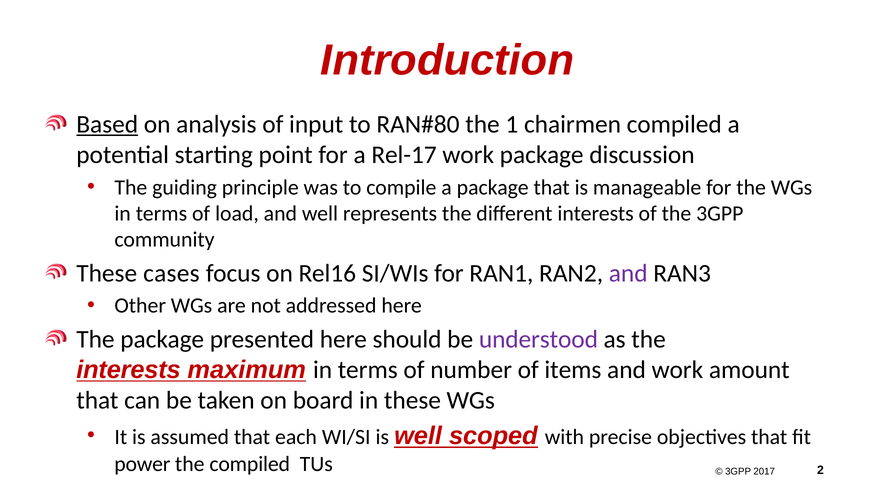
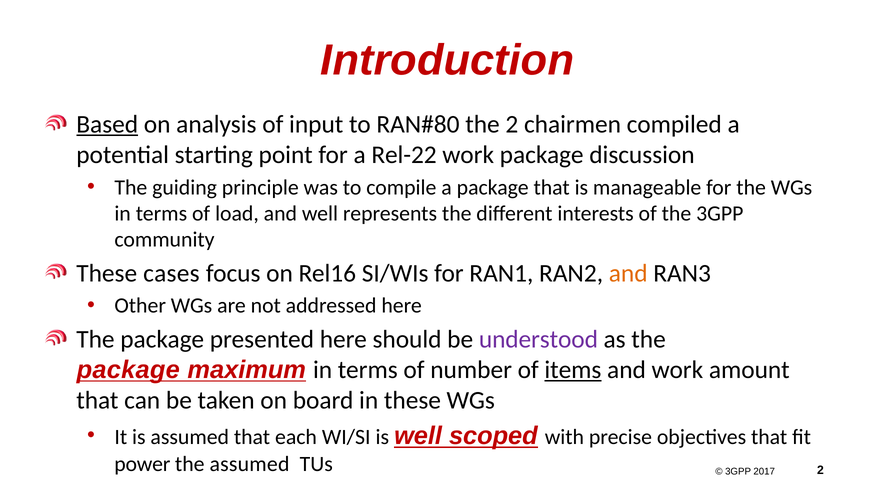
the 1: 1 -> 2 (512, 124)
Rel-17: Rel-17 -> Rel-22 (404, 155)
and colour: purple -> orange (628, 273)
interests: interests -> package (128, 370)
items underline: none -> present (573, 370)
the compiled: compiled -> assumed (250, 464)
